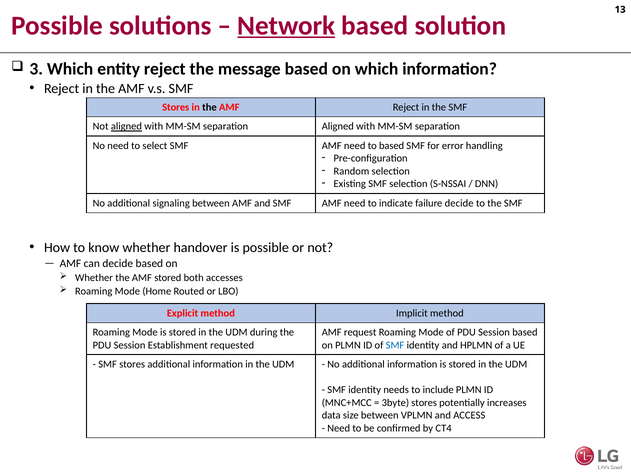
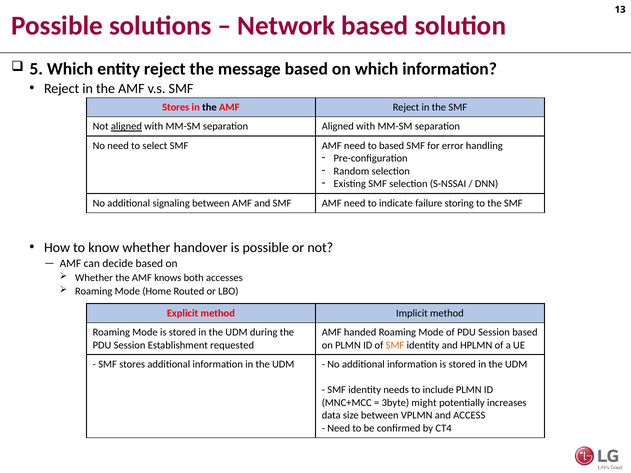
Network underline: present -> none (286, 26)
3: 3 -> 5 (36, 69)
failure decide: decide -> storing (459, 203)
AMF stored: stored -> knows (168, 278)
request: request -> handed (360, 332)
SMF colour: blue -> orange (395, 345)
3byte stores: stores -> might (424, 403)
